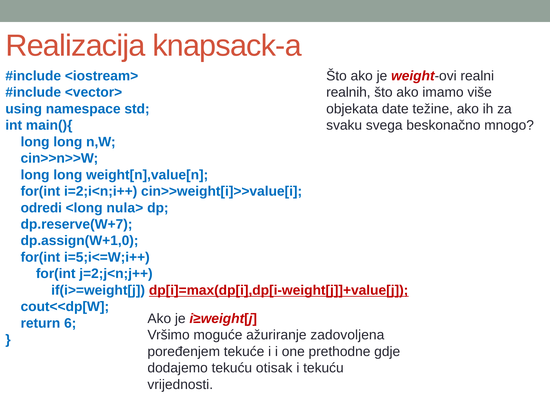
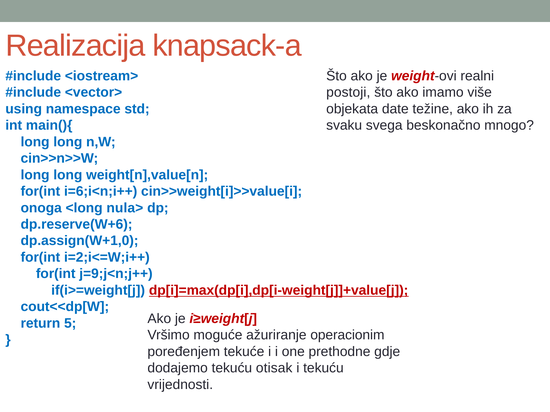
realnih: realnih -> postoji (348, 93)
i=2;i<n;i++: i=2;i<n;i++ -> i=6;i<n;i++ (101, 192)
odredi: odredi -> onoga (41, 208)
dp.reserve(W+7: dp.reserve(W+7 -> dp.reserve(W+6 (77, 225)
i=5;i<=W;i++: i=5;i<=W;i++ -> i=2;i<=W;i++ (107, 258)
j=2;j<n;j++: j=2;j<n;j++ -> j=9;j<n;j++ (116, 274)
6: 6 -> 5 (70, 324)
zadovoljena: zadovoljena -> operacionim (347, 335)
